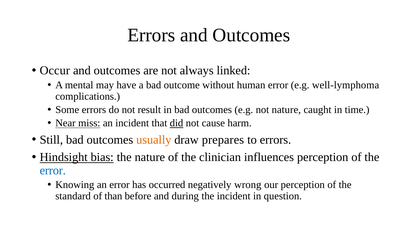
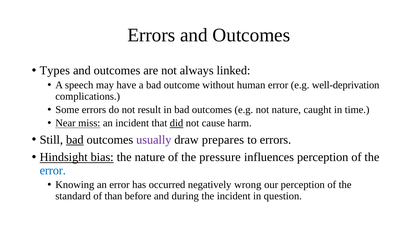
Occur: Occur -> Types (55, 71)
mental: mental -> speech (79, 85)
well-lymphoma: well-lymphoma -> well-deprivation (346, 85)
bad underline: none -> present (75, 140)
usually colour: orange -> purple (154, 140)
clinician: clinician -> pressure (220, 157)
